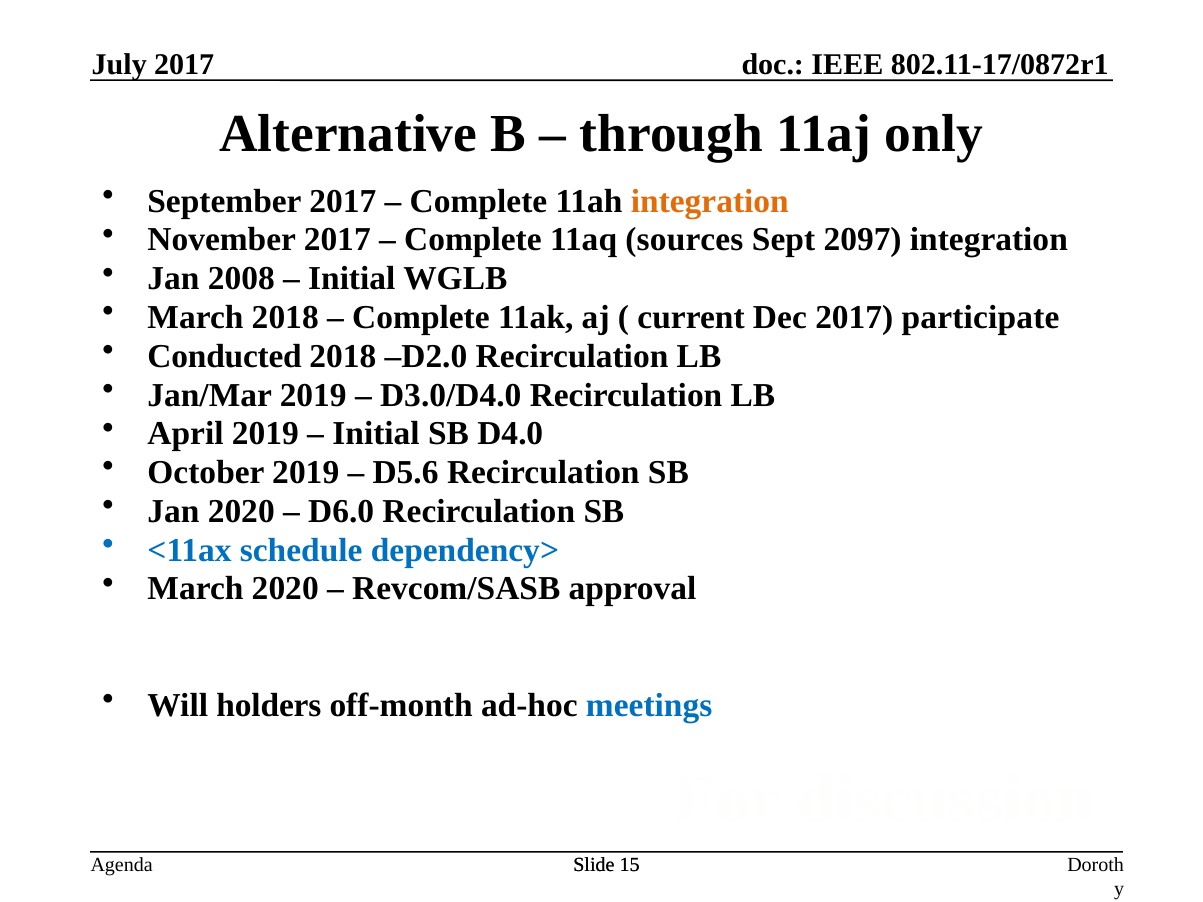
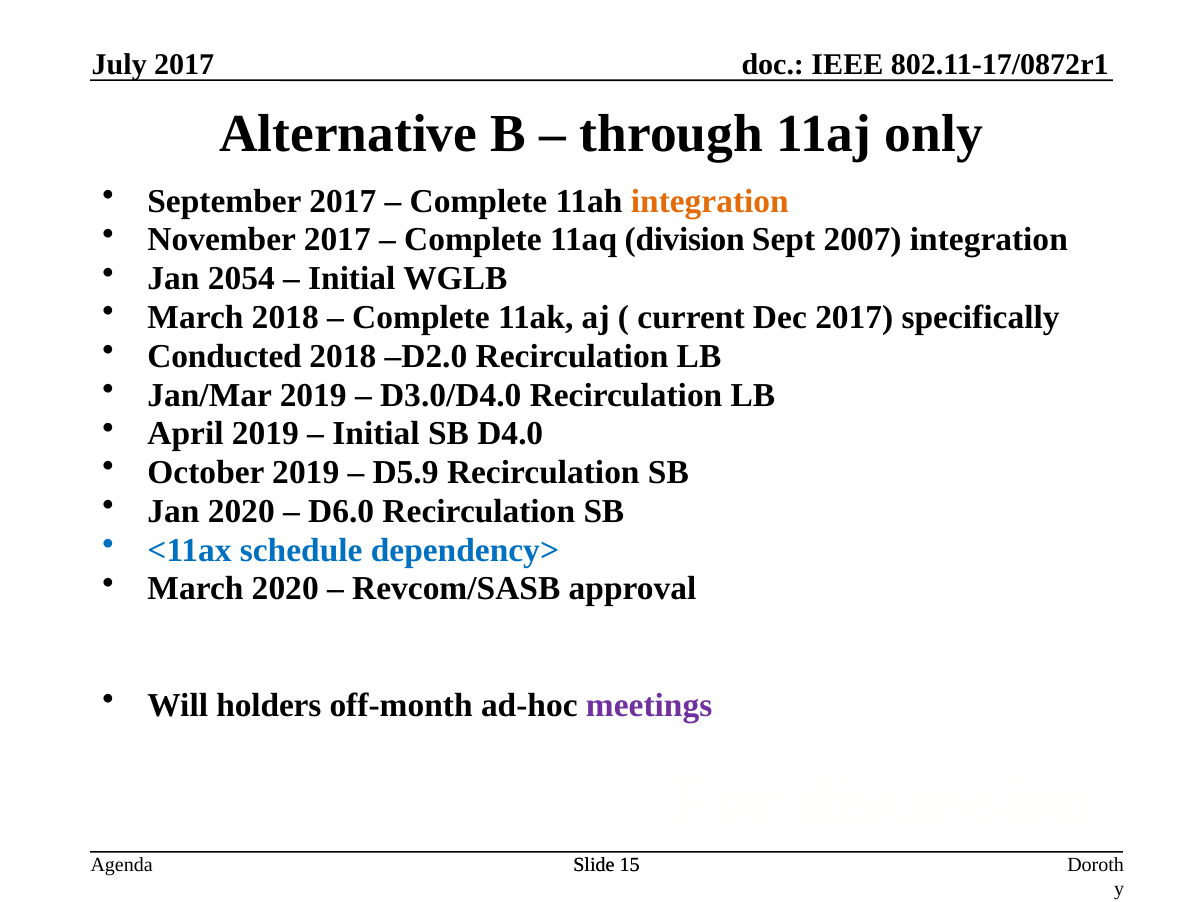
sources: sources -> division (685, 240)
2097: 2097 -> 2007 (863, 240)
2008: 2008 -> 2054 (241, 279)
participate: participate -> specifically (981, 318)
D5.6: D5.6 -> D5.9 (406, 473)
meetings colour: blue -> purple (649, 705)
